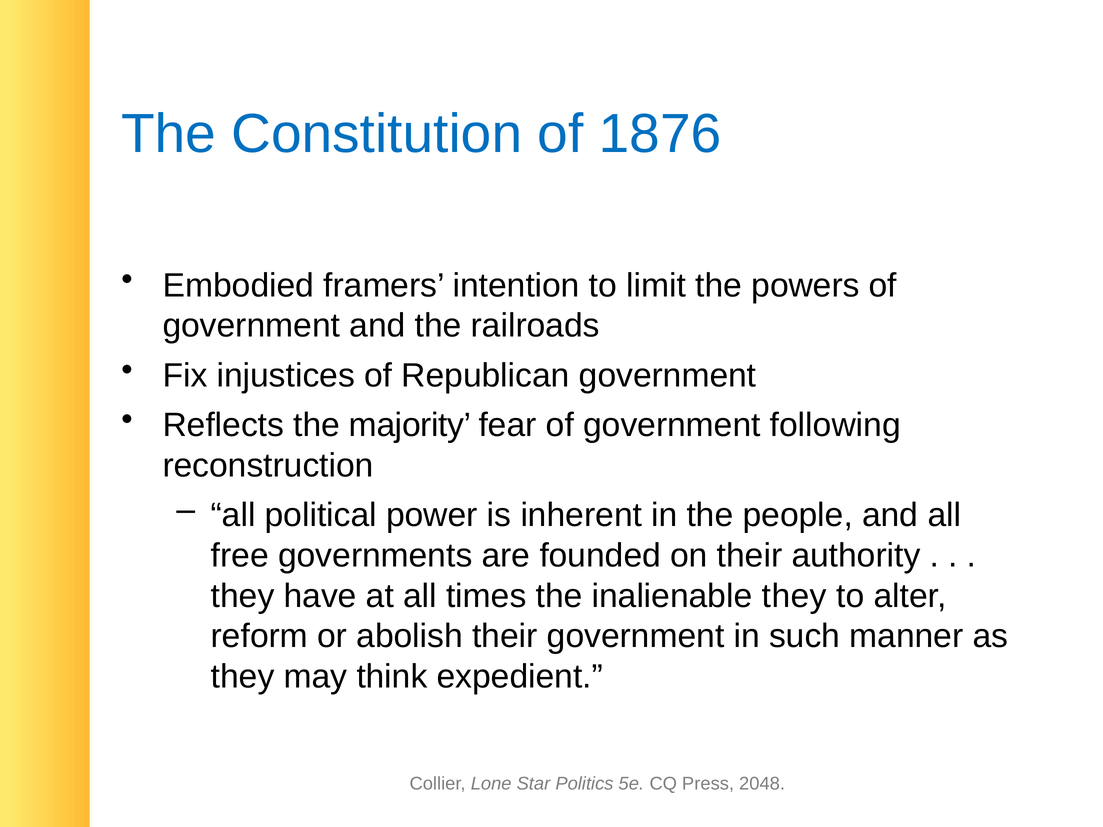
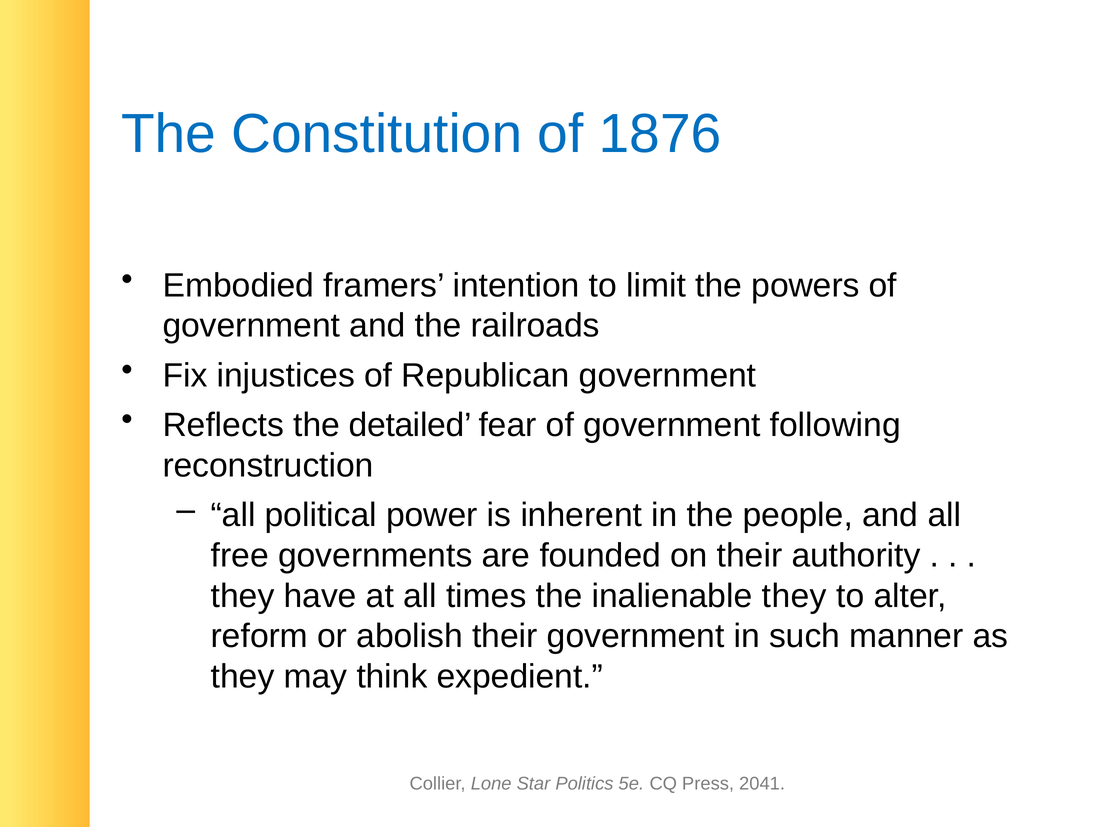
majority: majority -> detailed (410, 425)
2048: 2048 -> 2041 (762, 784)
